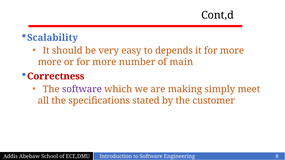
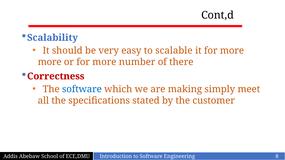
depends: depends -> scalable (174, 51)
main: main -> there (181, 62)
software colour: purple -> blue (82, 89)
